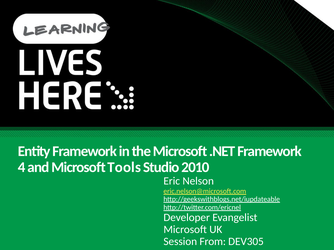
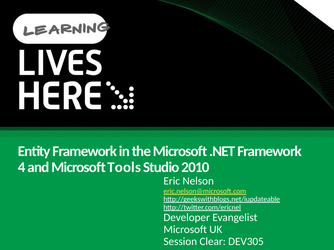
From: From -> Clear (213, 242)
